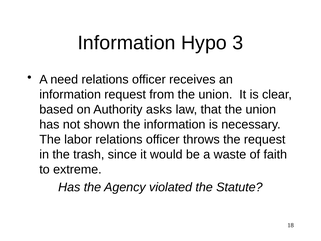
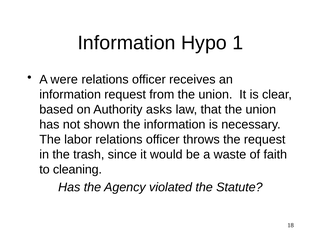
3: 3 -> 1 (238, 43)
need: need -> were (64, 80)
extreme: extreme -> cleaning (77, 169)
